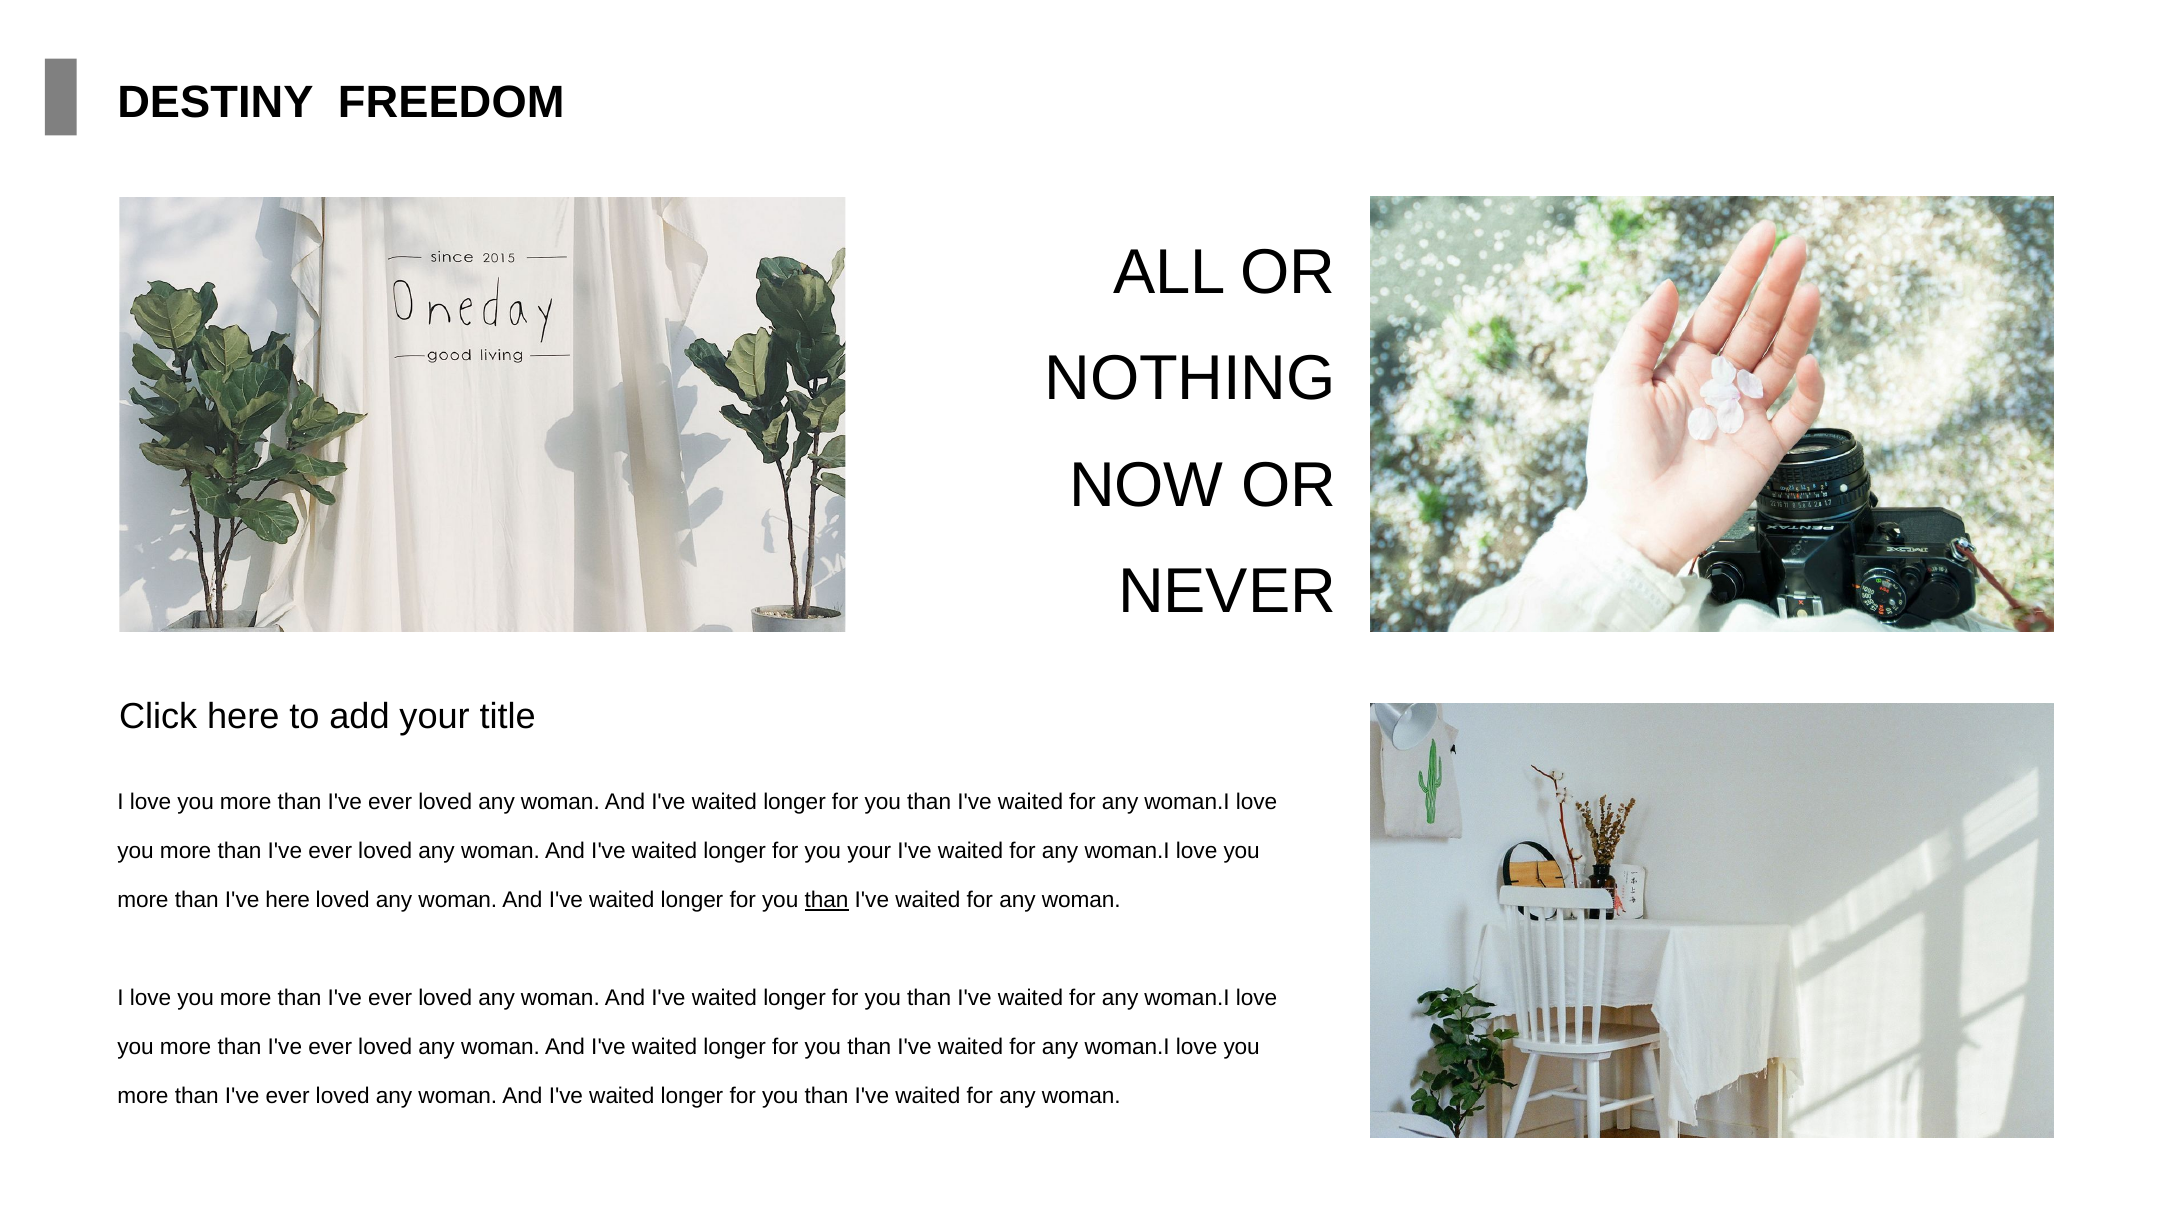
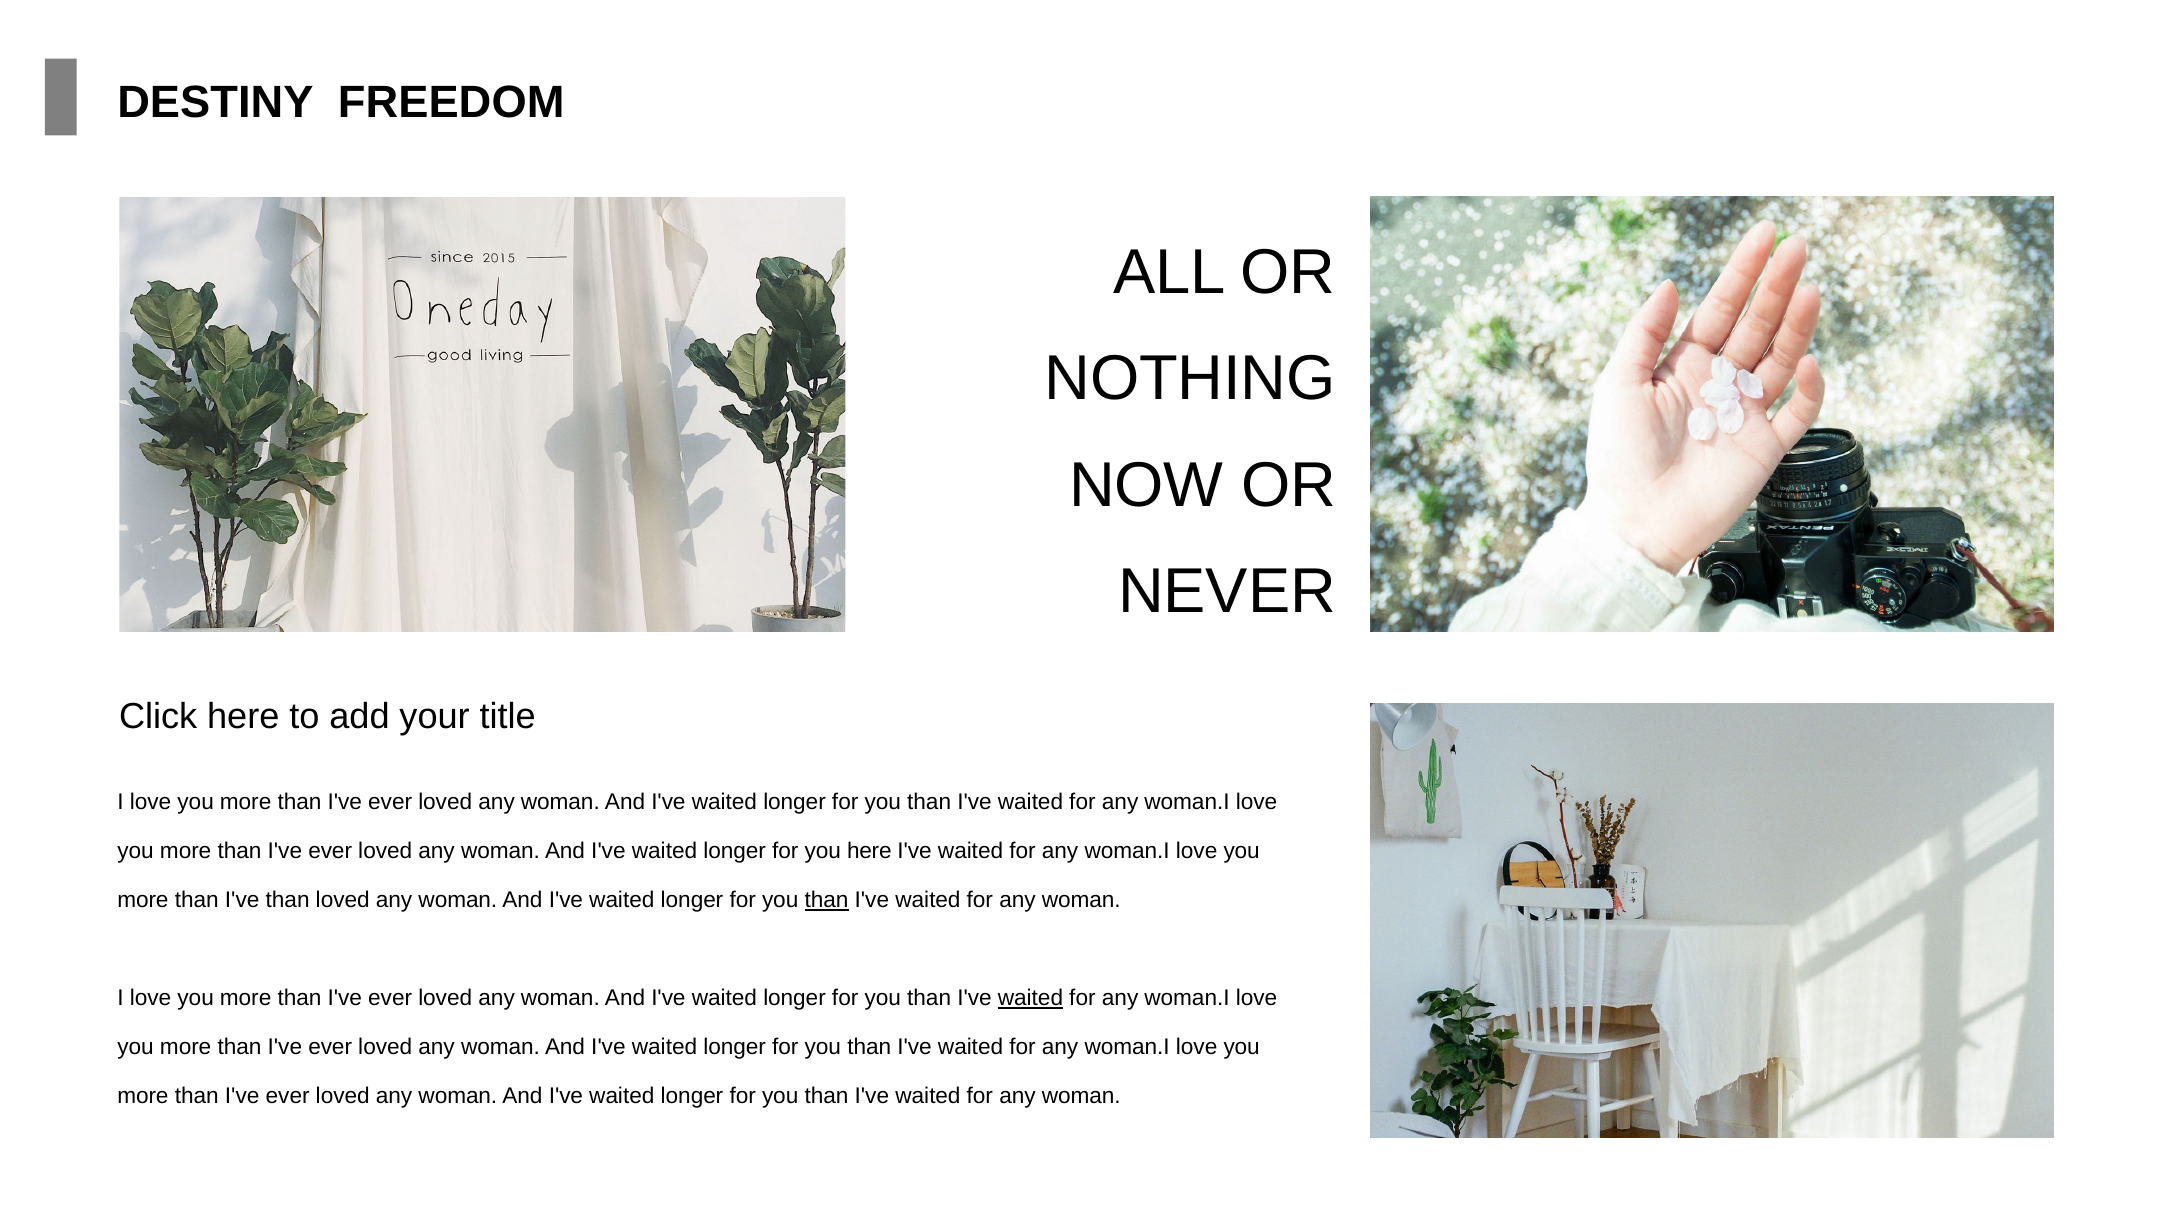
you your: your -> here (869, 852)
I've here: here -> than (288, 900)
waited underline: none -> present (1030, 998)
